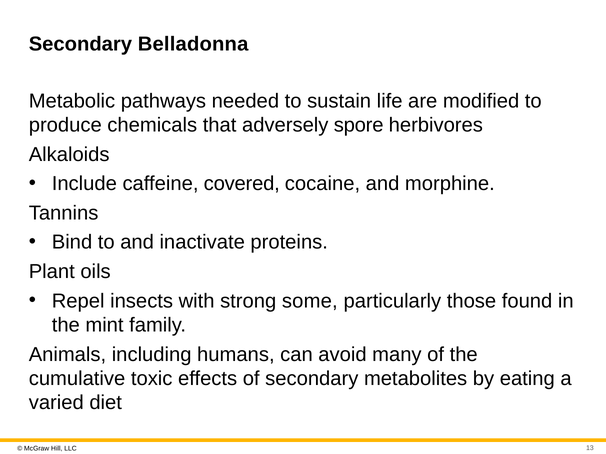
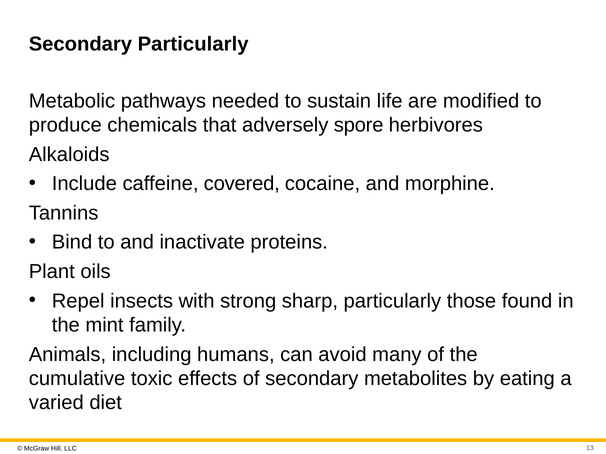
Secondary Belladonna: Belladonna -> Particularly (193, 44)
some: some -> sharp (310, 301)
